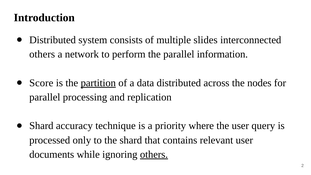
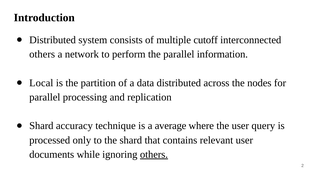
slides: slides -> cutoff (206, 40)
Score: Score -> Local (41, 83)
partition underline: present -> none (98, 83)
priority: priority -> average (171, 126)
